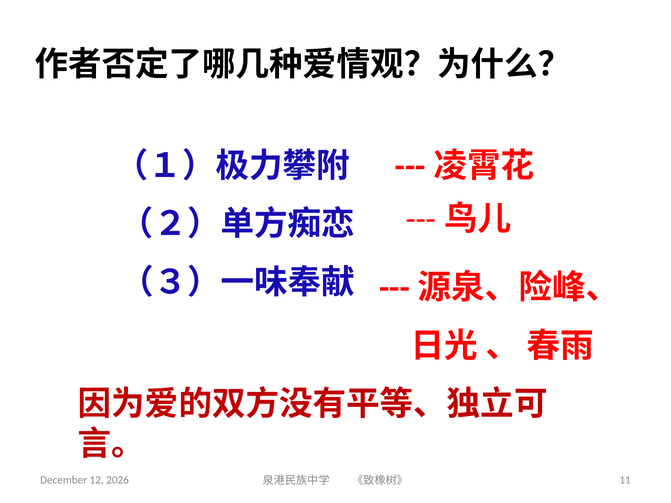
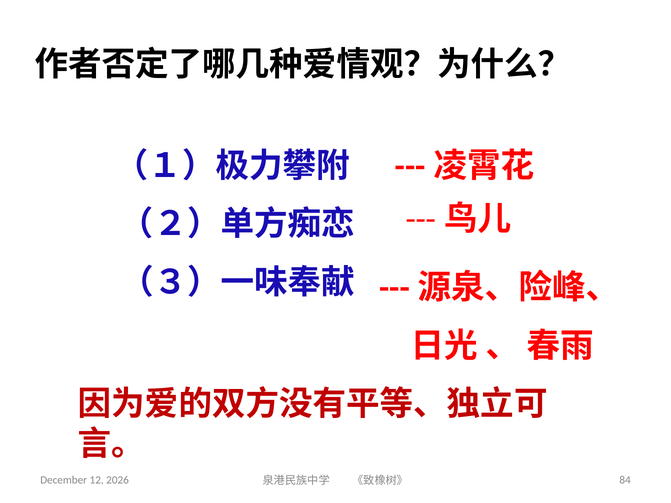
11: 11 -> 84 (625, 480)
